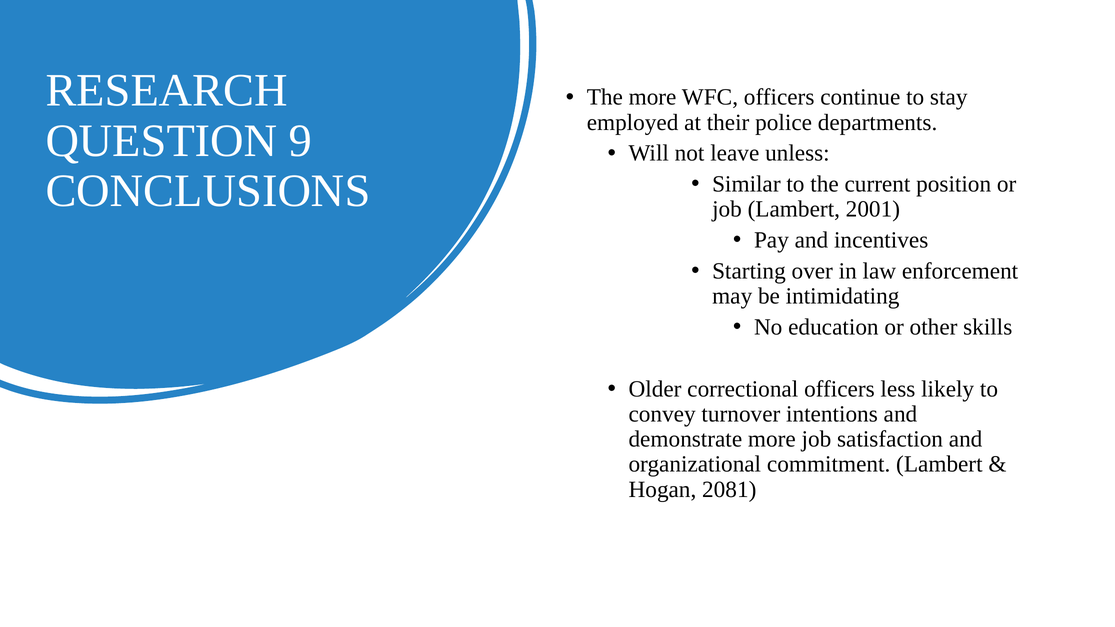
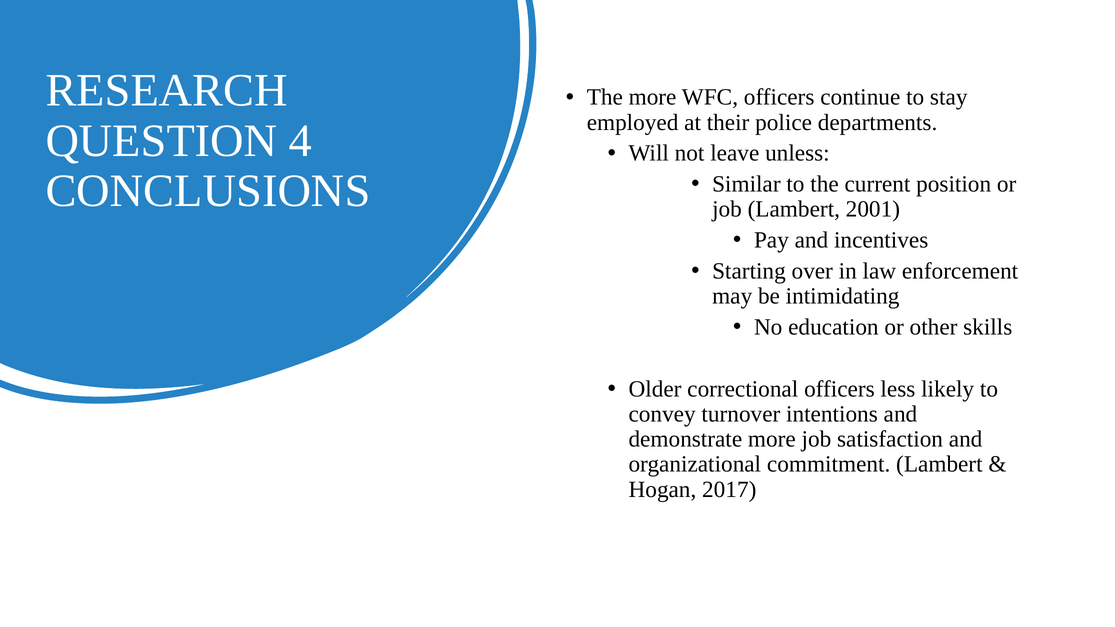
9: 9 -> 4 (301, 141)
2081: 2081 -> 2017 (729, 490)
